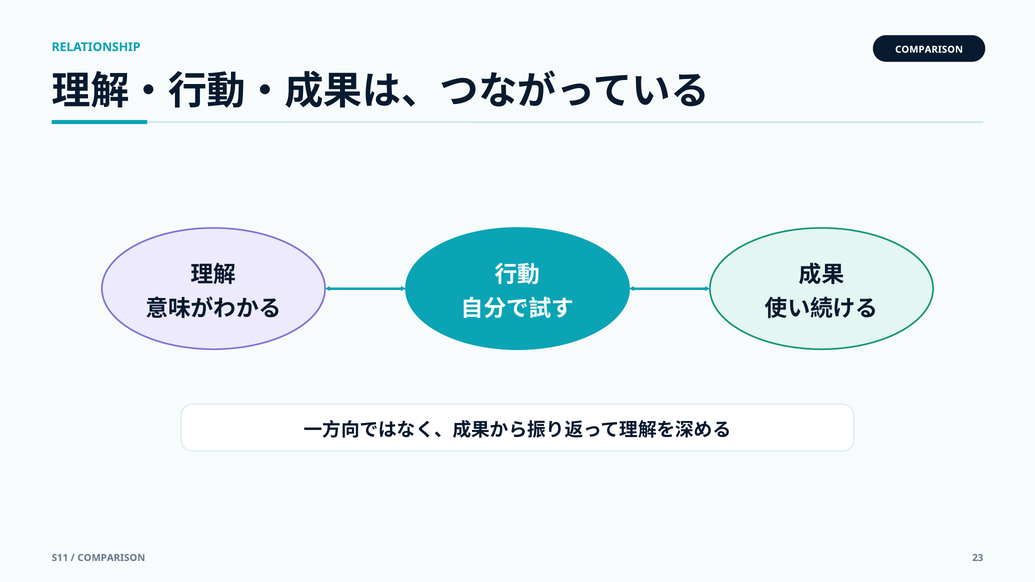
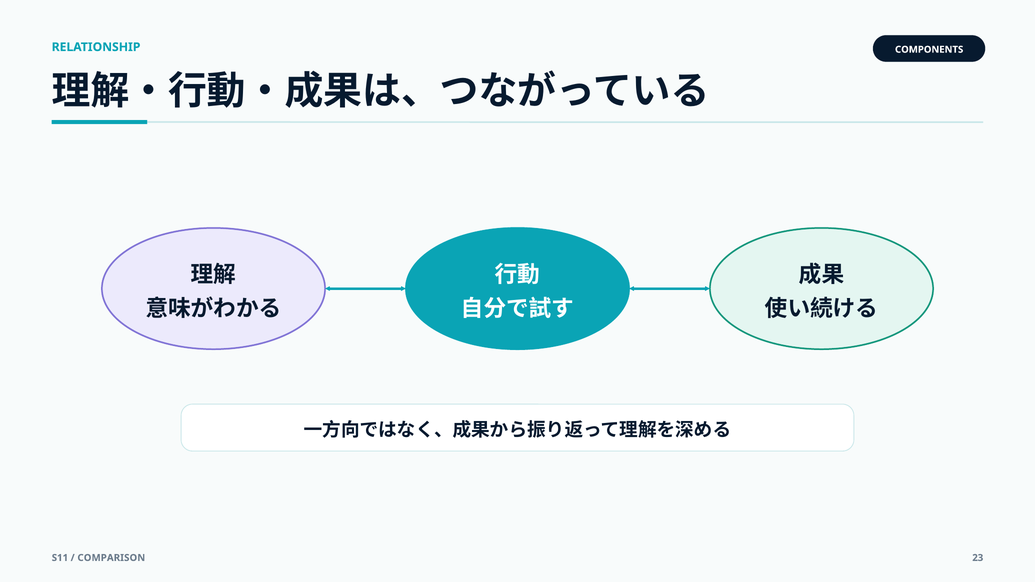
COMPARISON: COMPARISON -> COMPONENTS (929, 50)
